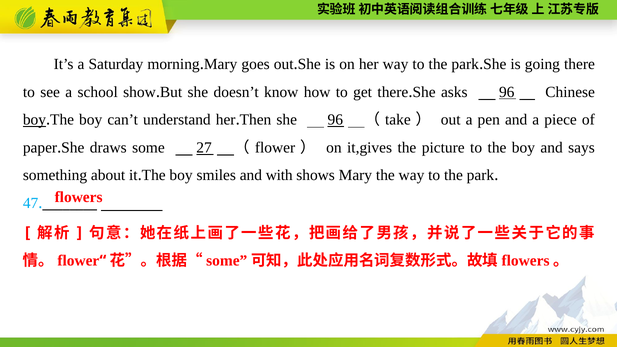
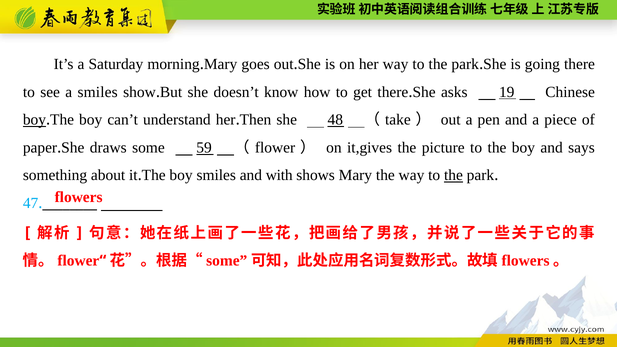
a school: school -> smiles (98, 92)
asks 96: 96 -> 19 (507, 92)
she 96: 96 -> 48 (335, 120)
27: 27 -> 59 (204, 148)
the underline: none -> present (453, 175)
